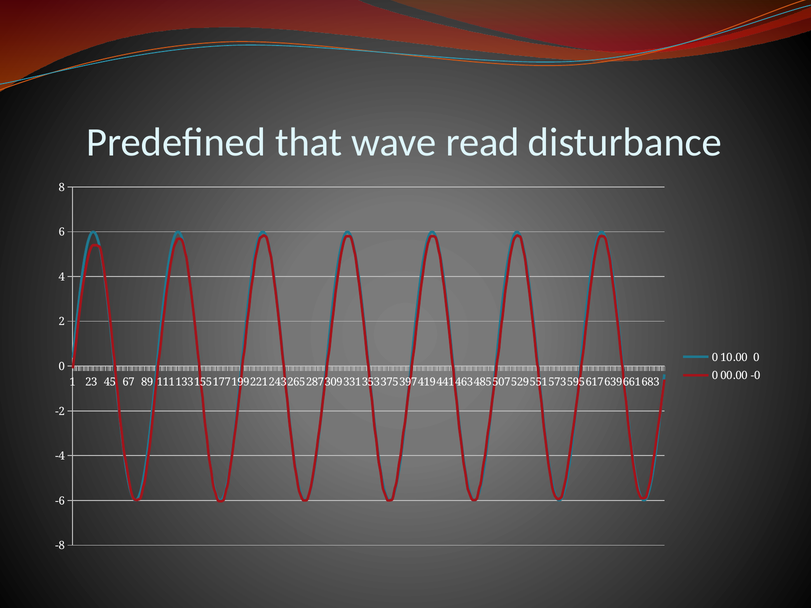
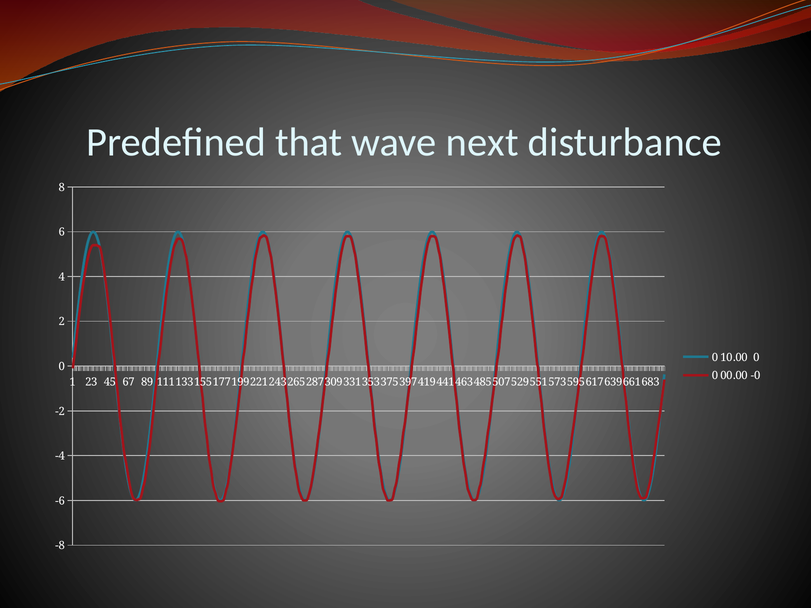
read: read -> next (482, 142)
